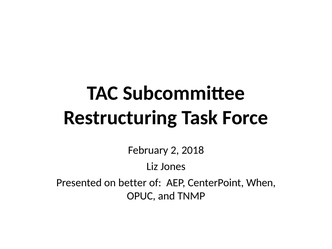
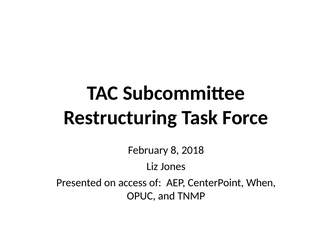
2: 2 -> 8 (175, 150)
better: better -> access (133, 183)
